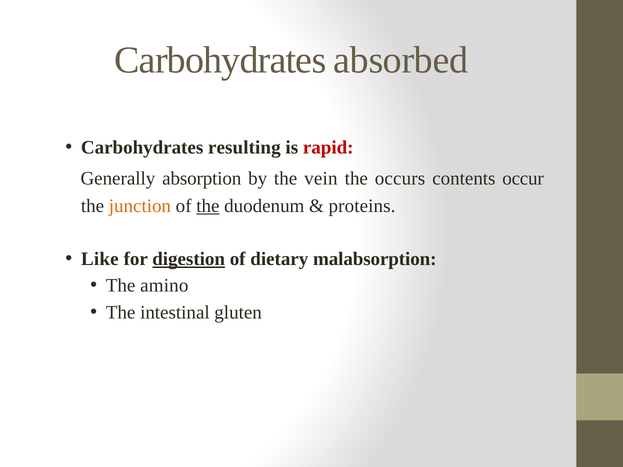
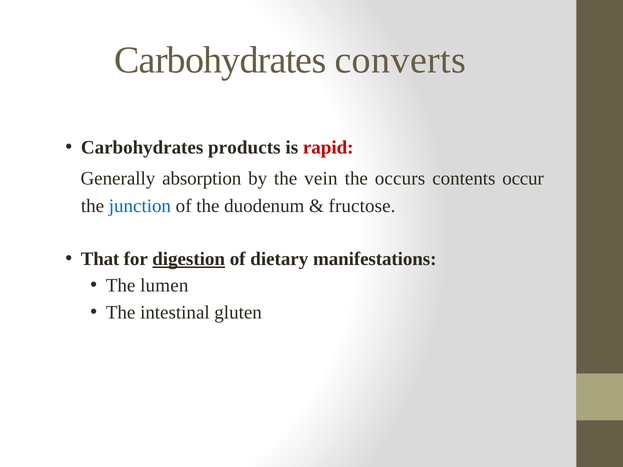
absorbed: absorbed -> converts (400, 60)
resulting: resulting -> products (244, 147)
junction colour: orange -> blue (140, 206)
the underline: present -> none (208, 206)
proteins: proteins -> fructose (362, 206)
Like: Like -> That (100, 259)
malabsorption: malabsorption -> manifestations (375, 259)
amino: amino -> lumen (164, 286)
